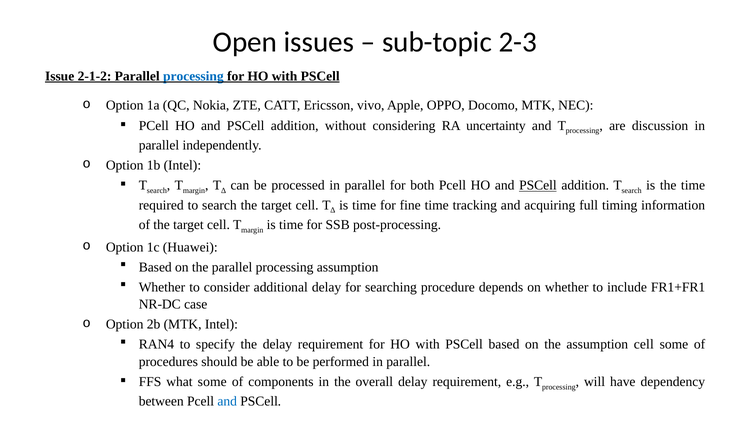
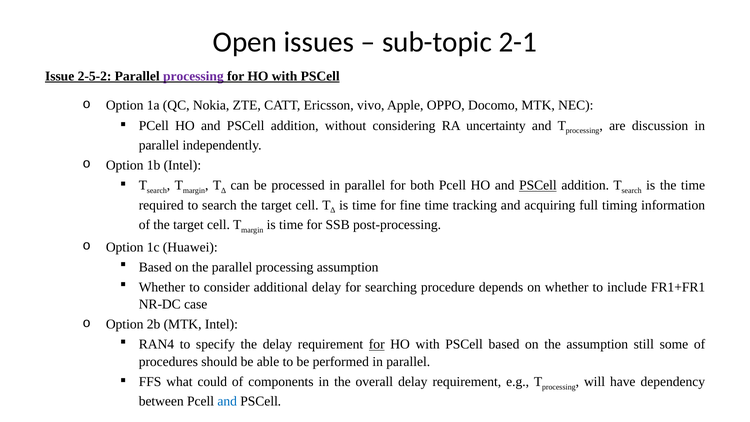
2-3: 2-3 -> 2-1 (518, 42)
2-1-2: 2-1-2 -> 2-5-2 (95, 76)
processing colour: blue -> purple (193, 76)
for underline: none -> present (377, 344)
assumption cell: cell -> still (644, 344)
what some: some -> could (212, 382)
